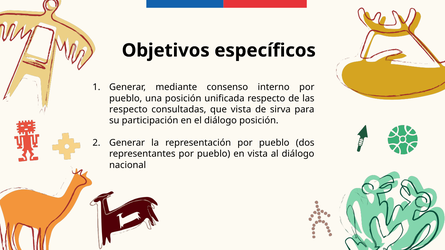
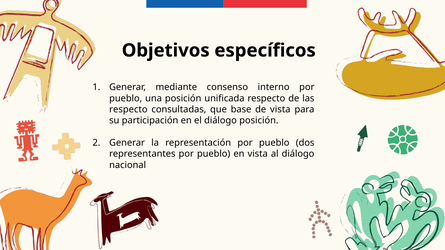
que vista: vista -> base (241, 110)
de sirva: sirva -> vista (280, 110)
